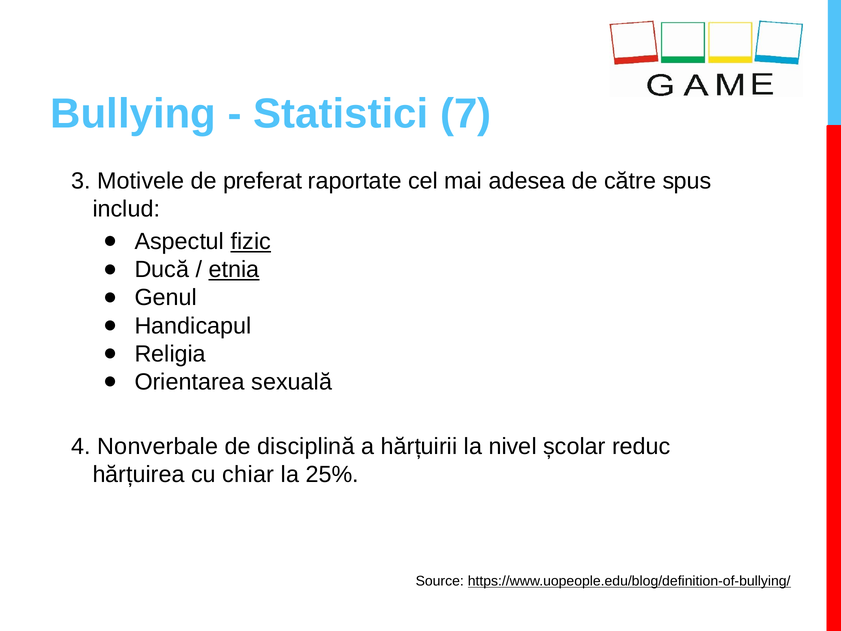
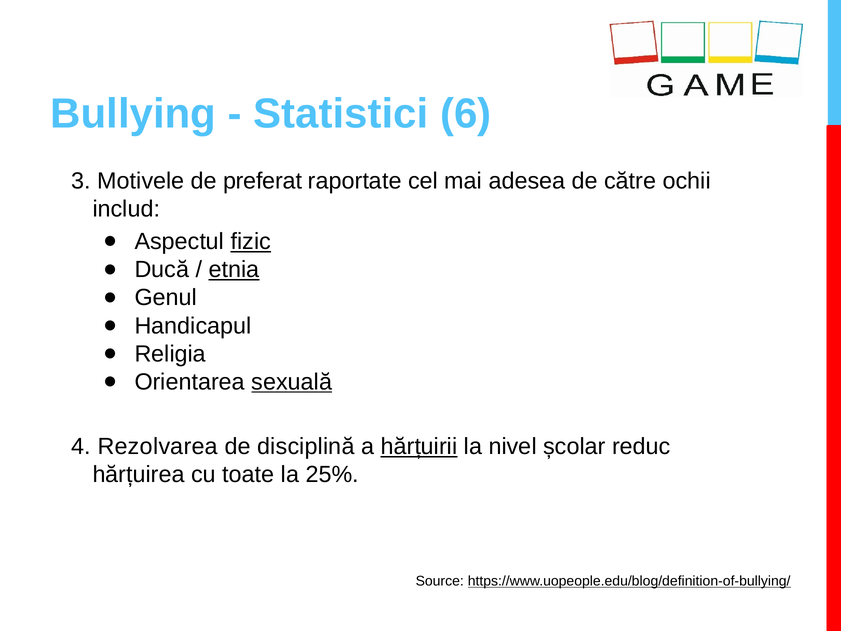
7: 7 -> 6 (466, 114)
spus: spus -> ochii (687, 181)
sexuală underline: none -> present (292, 382)
Nonverbale: Nonverbale -> Rezolvarea (158, 446)
hărțuirii underline: none -> present (419, 446)
chiar: chiar -> toate (248, 474)
